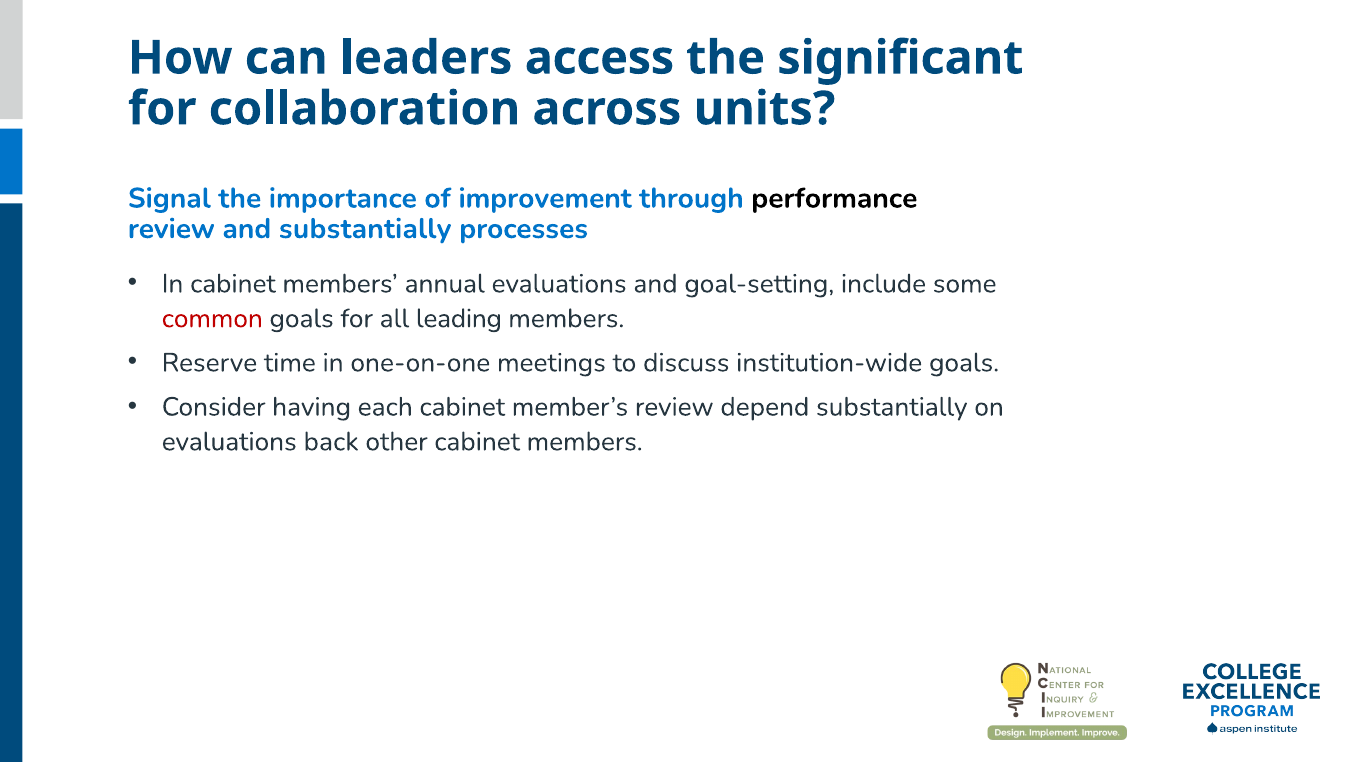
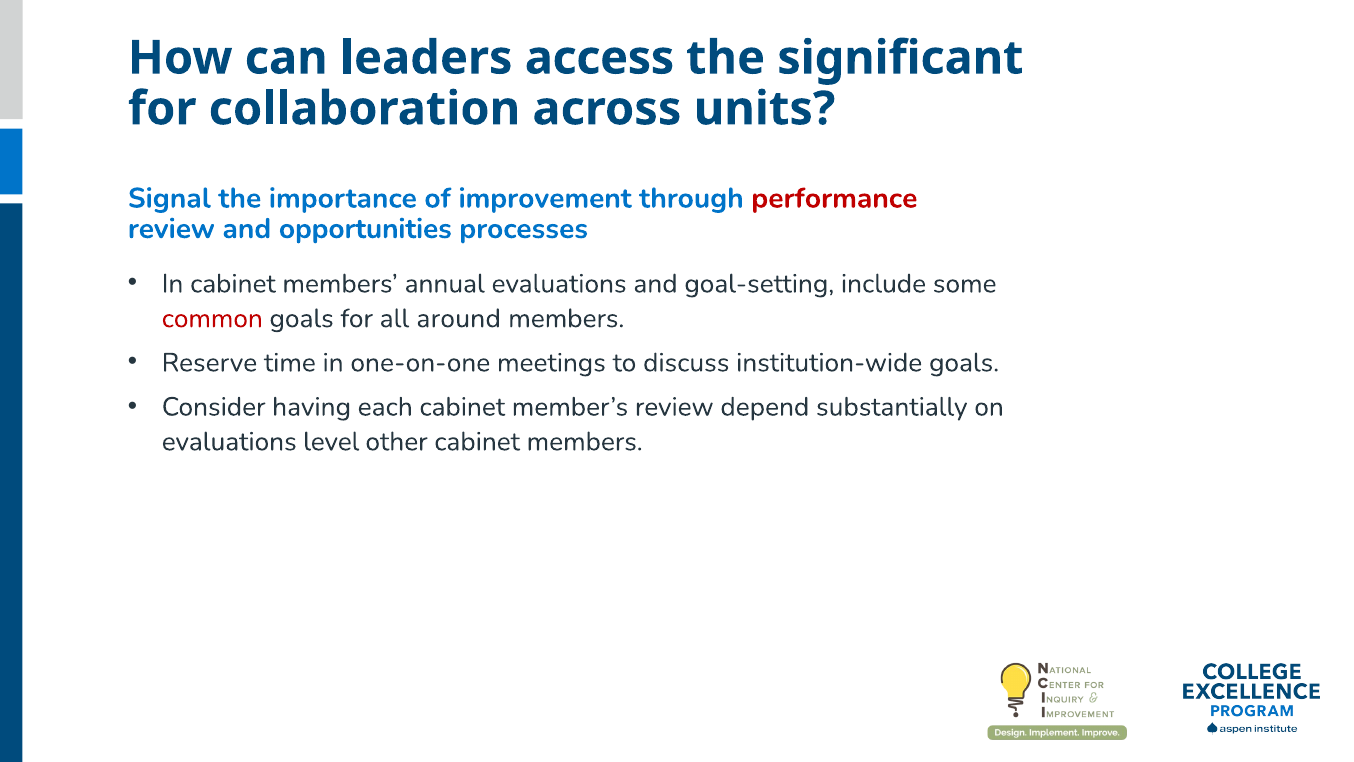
performance colour: black -> red (834, 198)
and substantially: substantially -> opportunities (365, 229)
leading: leading -> around (459, 318)
back: back -> level (331, 441)
